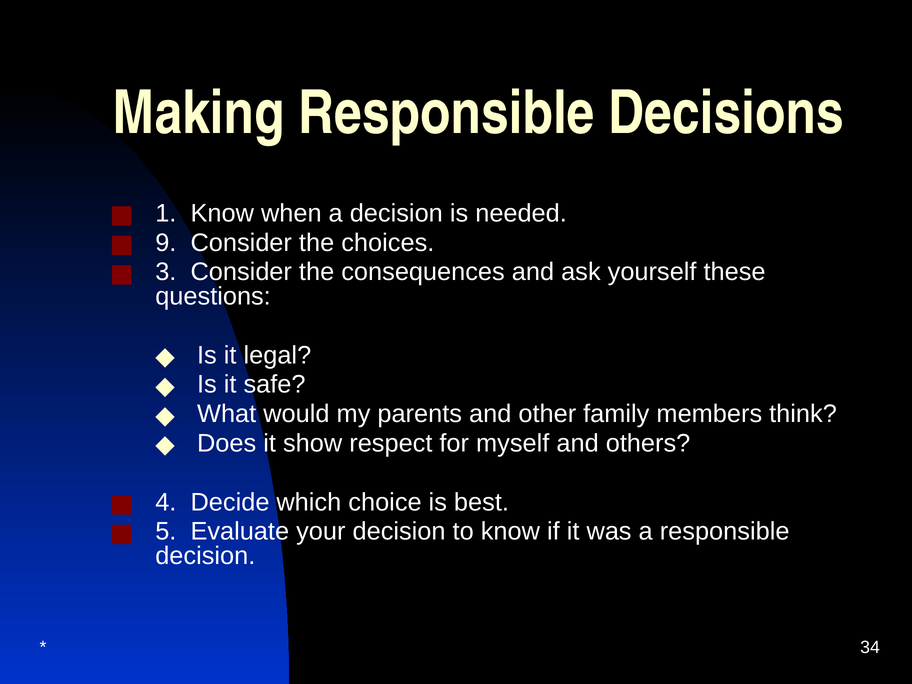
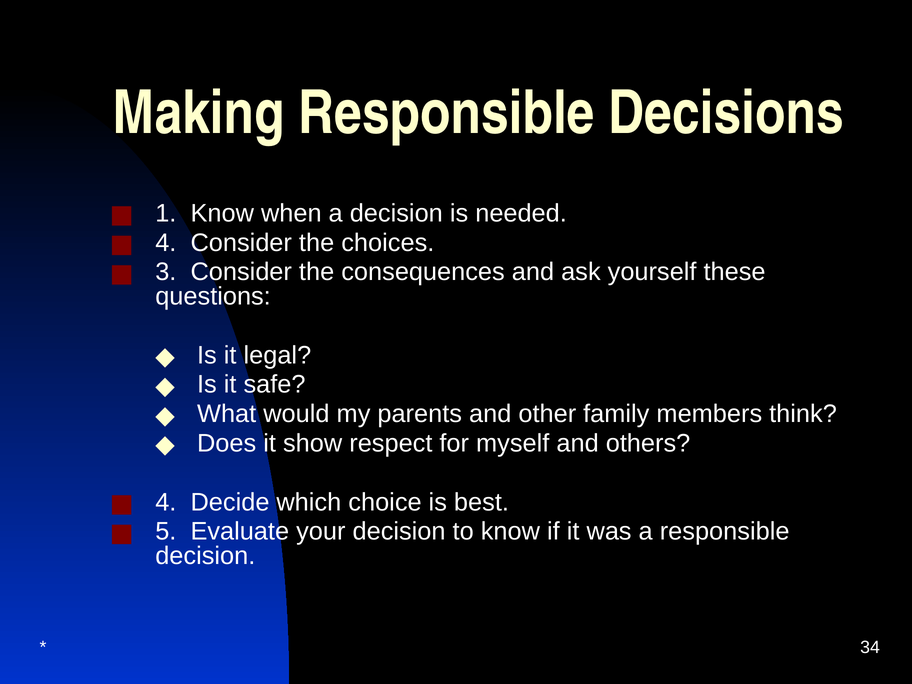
9: 9 -> 4 (166, 243)
